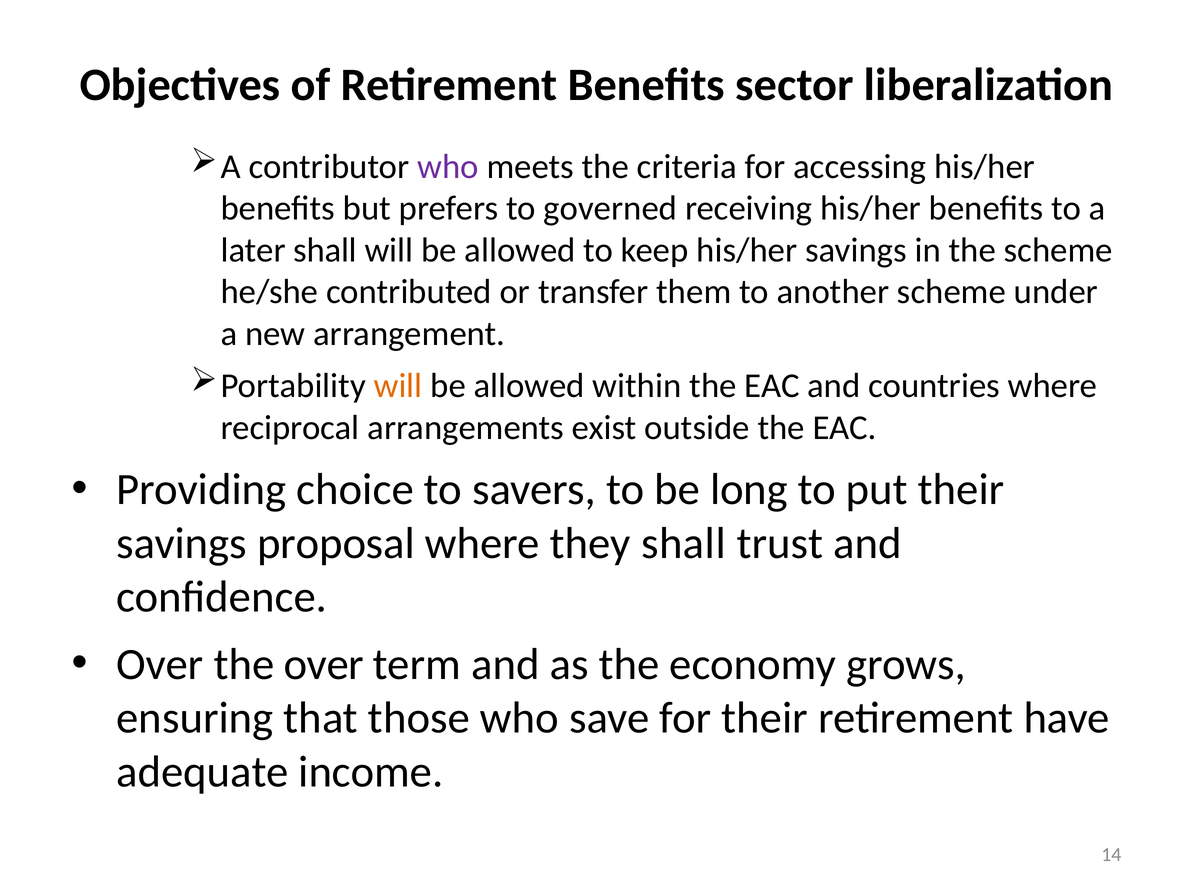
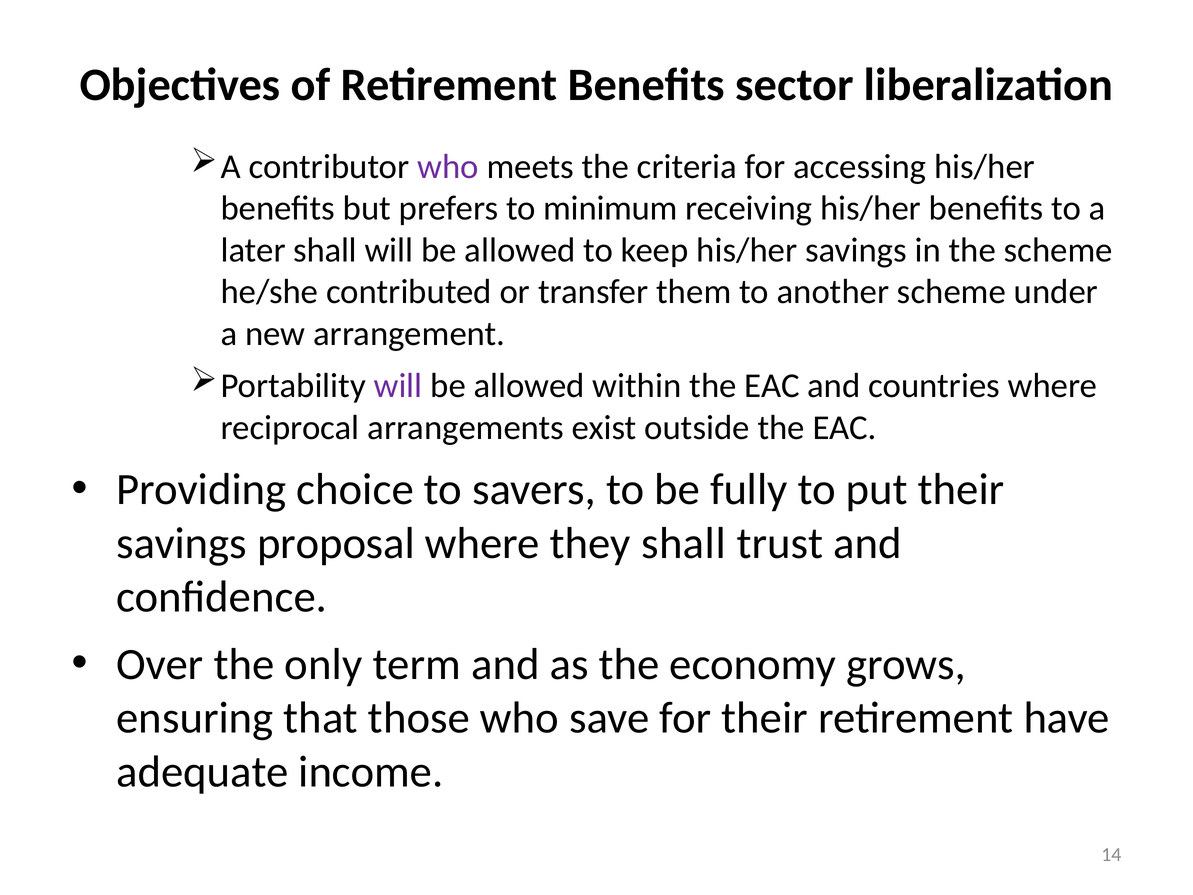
governed: governed -> minimum (610, 208)
will colour: orange -> purple (398, 386)
long: long -> fully (749, 489)
the over: over -> only (324, 664)
